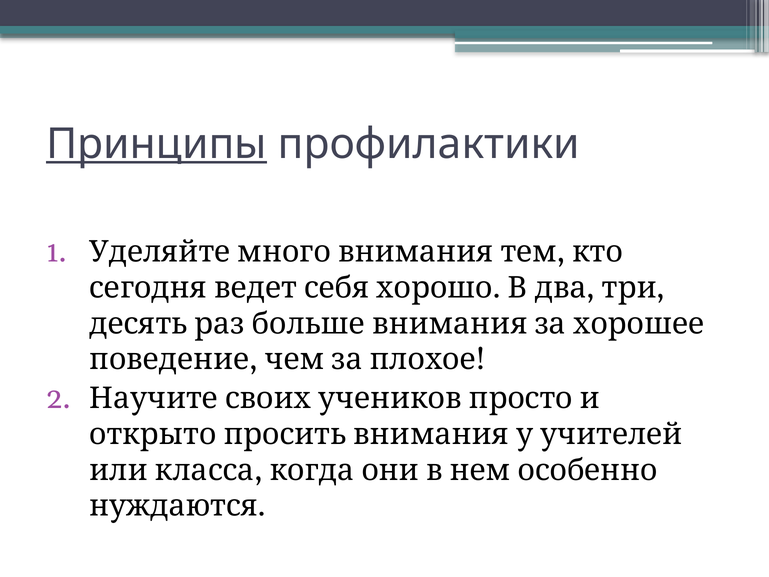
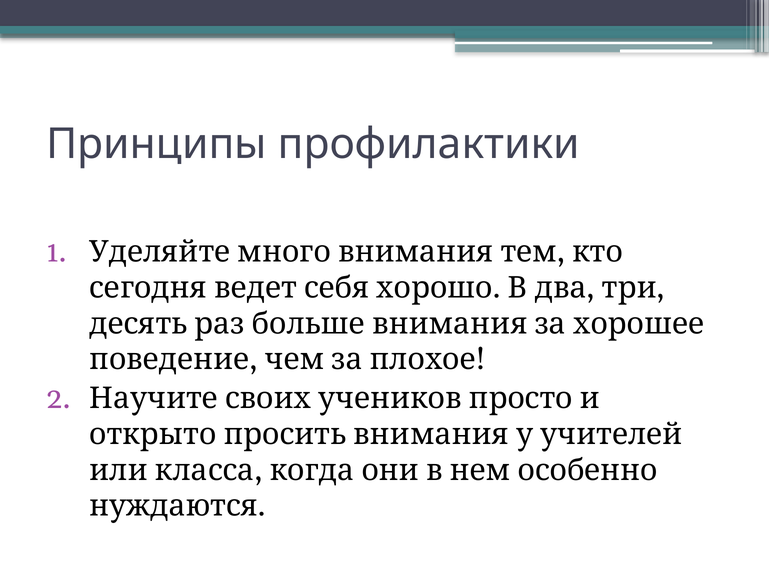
Принципы underline: present -> none (156, 144)
